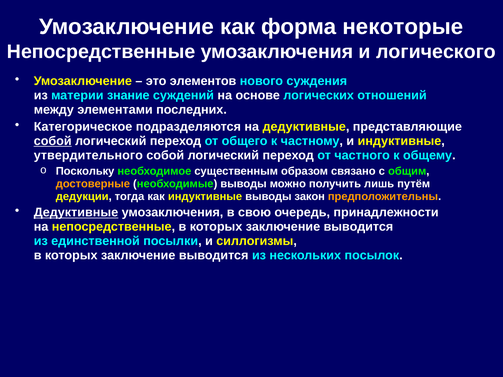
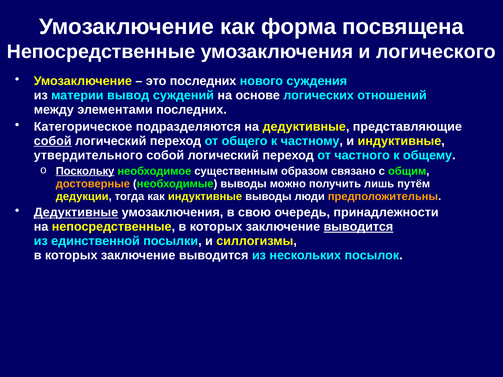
некоторые: некоторые -> посвящена (403, 27)
это элементов: элементов -> последних (203, 81)
знание: знание -> вывод (128, 95)
Поскольку underline: none -> present (85, 171)
закон: закон -> люди (310, 197)
выводится underline: none -> present (358, 227)
